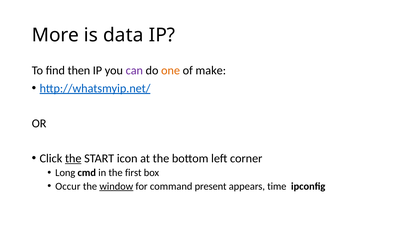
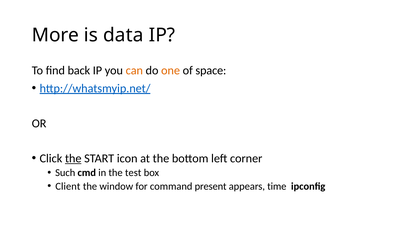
then: then -> back (79, 71)
can colour: purple -> orange (134, 71)
make: make -> space (211, 71)
Long: Long -> Such (65, 173)
first: first -> test (133, 173)
Occur: Occur -> Client (68, 186)
window underline: present -> none (116, 186)
